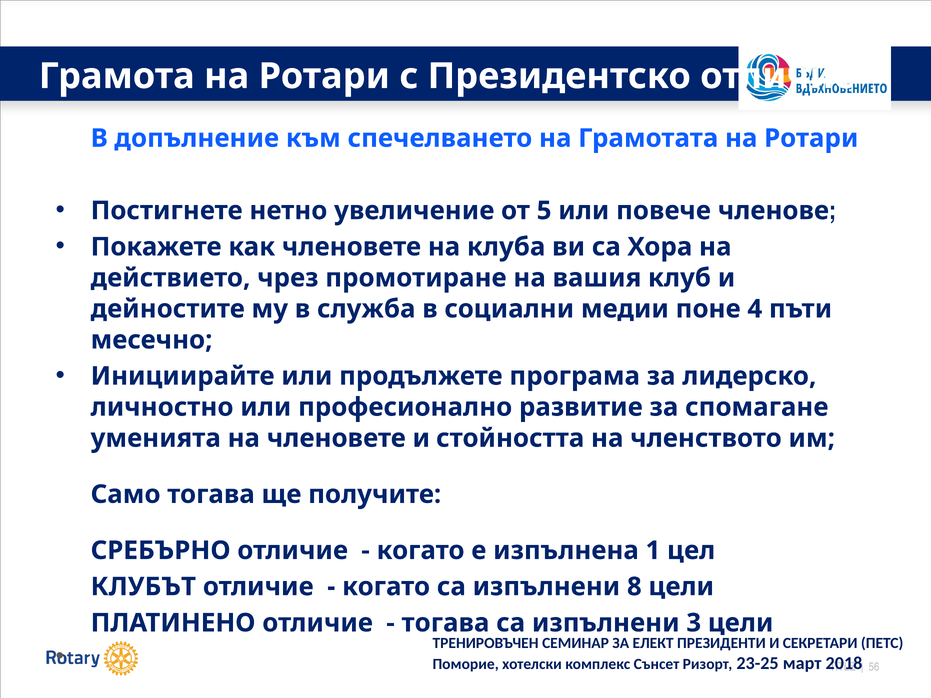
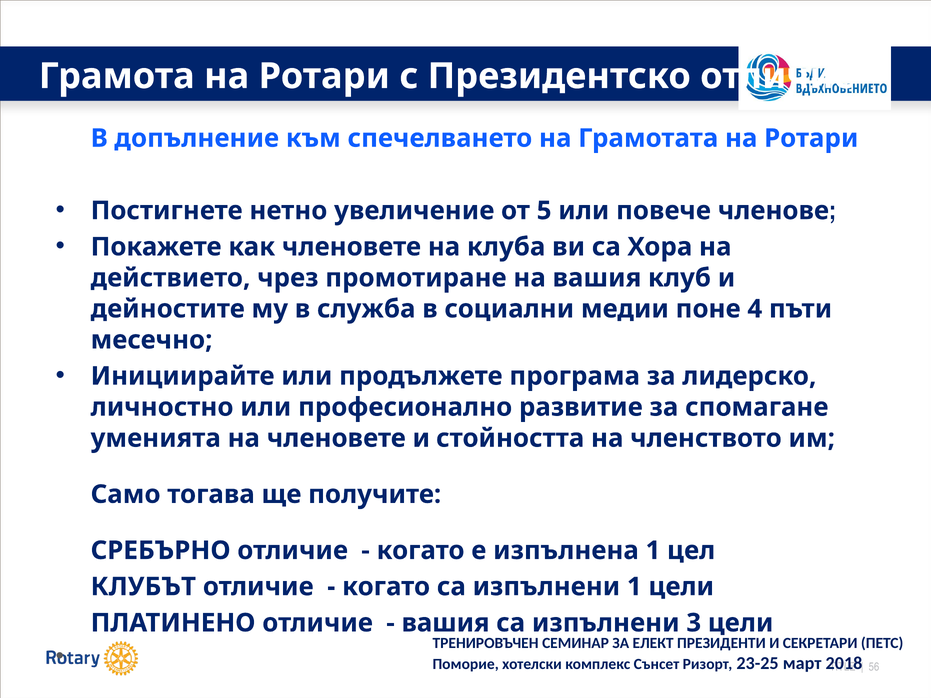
изпълнени 8: 8 -> 1 (634, 587)
тогава: тогава -> вашия (446, 623)
